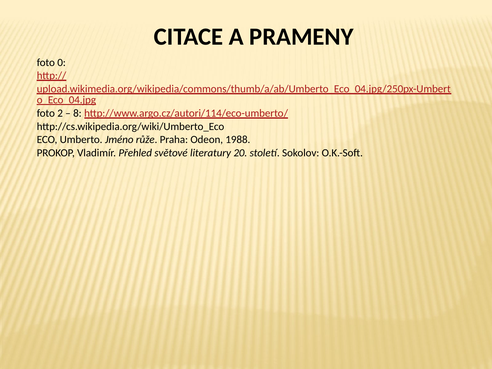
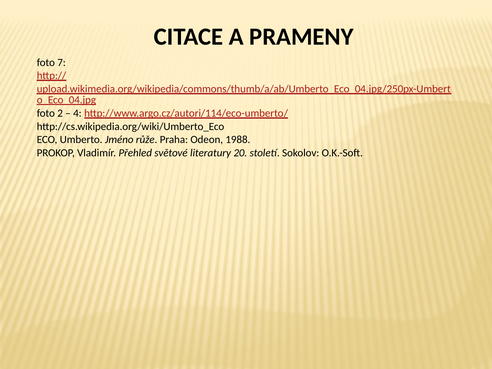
0: 0 -> 7 (62, 62)
8: 8 -> 4 (77, 113)
